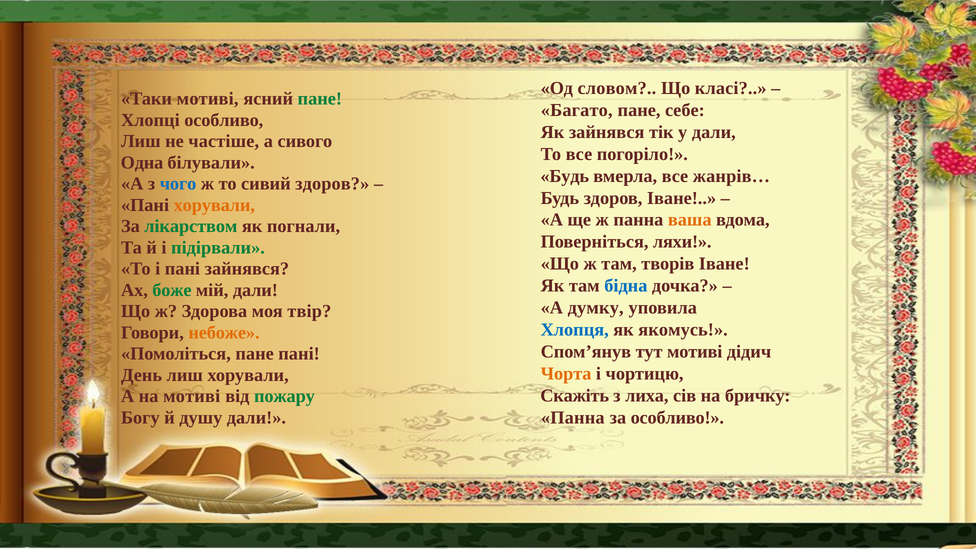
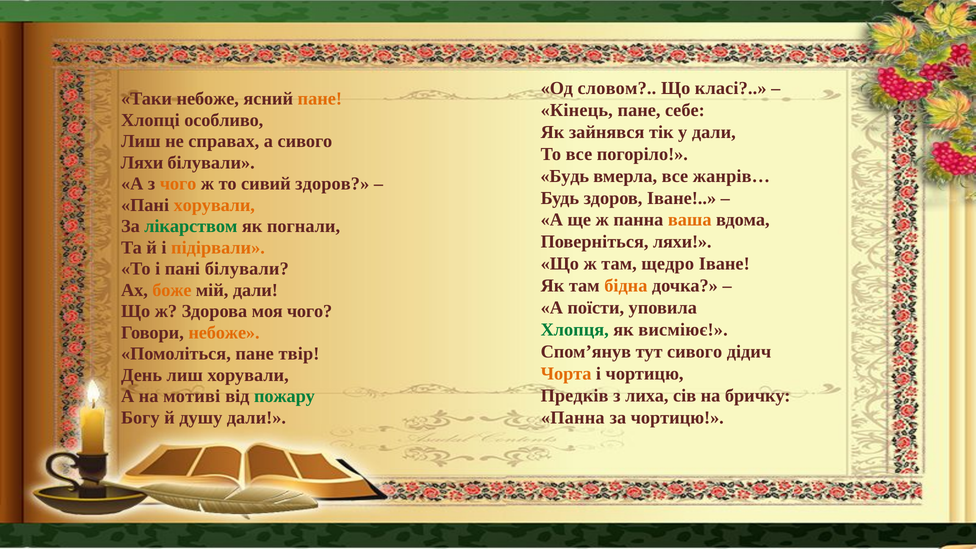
Таки мотиві: мотиві -> небоже (208, 99)
пане colour: green -> orange (320, 99)
Багато: Багато -> Кінець (577, 110)
частіше: частіше -> справах (224, 141)
Одна: Одна -> Ляхи (142, 163)
чого colour: blue -> orange (178, 184)
підірвали colour: green -> orange (218, 248)
творів: творів -> щедро (668, 264)
пані зайнявся: зайнявся -> білували (247, 269)
бідна colour: blue -> orange (626, 286)
боже colour: green -> orange (172, 290)
думку: думку -> поїсти (596, 308)
моя твір: твір -> чого (310, 311)
Хлопця colour: blue -> green (575, 330)
якомусь: якомусь -> висміює (683, 330)
тут мотиві: мотиві -> сивого (695, 352)
пане пані: пані -> твір (299, 354)
Скажіть: Скажіть -> Предків (575, 396)
за особливо: особливо -> чортицю (677, 418)
